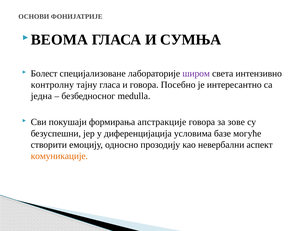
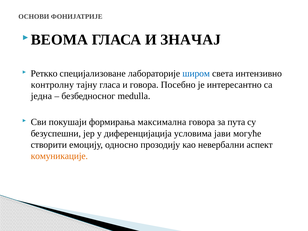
СУМЊА: СУМЊА -> ЗНАЧАЈ (191, 40)
Болест: Болест -> Реткко (44, 74)
широм colour: purple -> blue (196, 74)
апстракције: апстракције -> максимална (162, 122)
зове: зове -> пута (236, 122)
базе: базе -> јави (222, 133)
